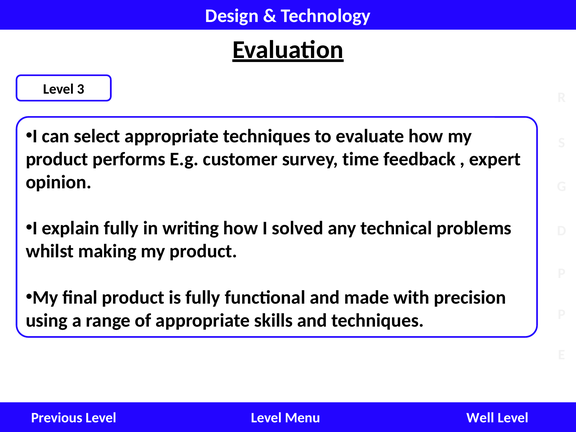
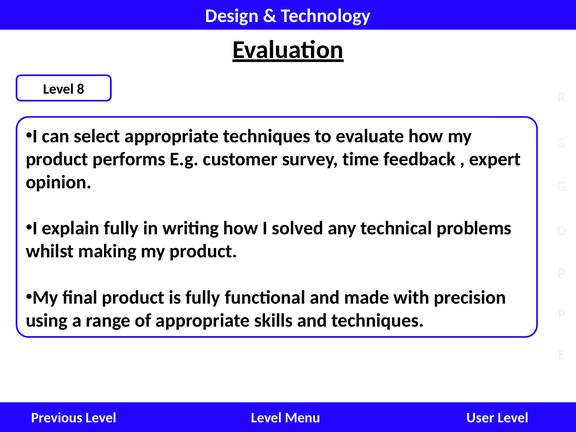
3: 3 -> 8 (81, 89)
Well: Well -> User (480, 418)
